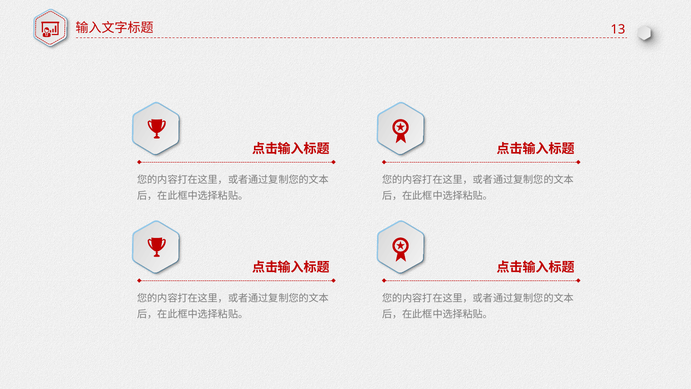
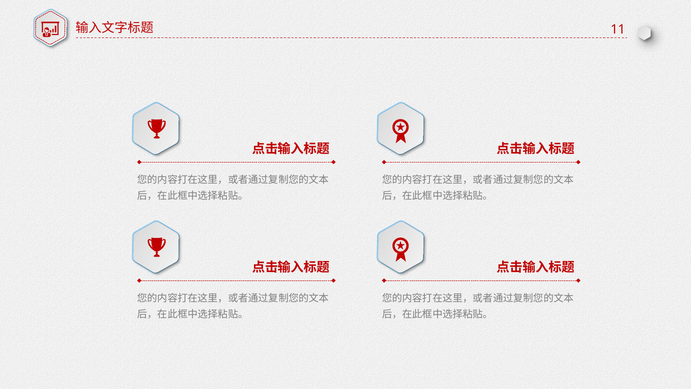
13: 13 -> 11 (618, 29)
